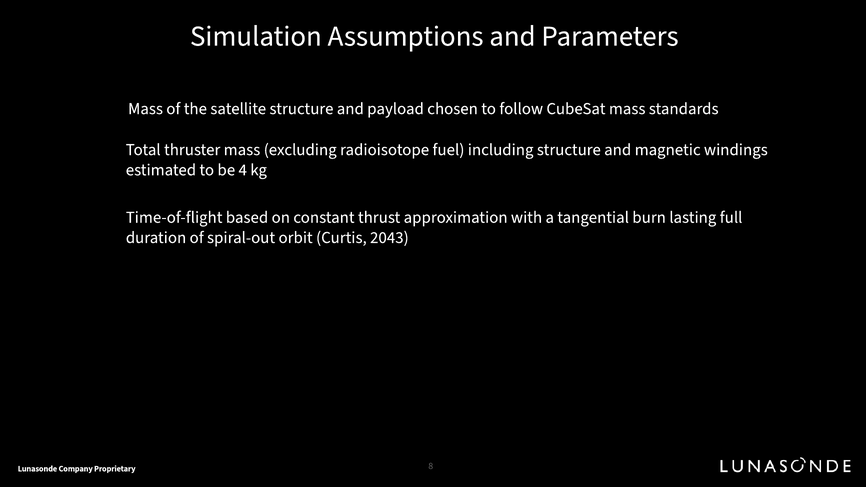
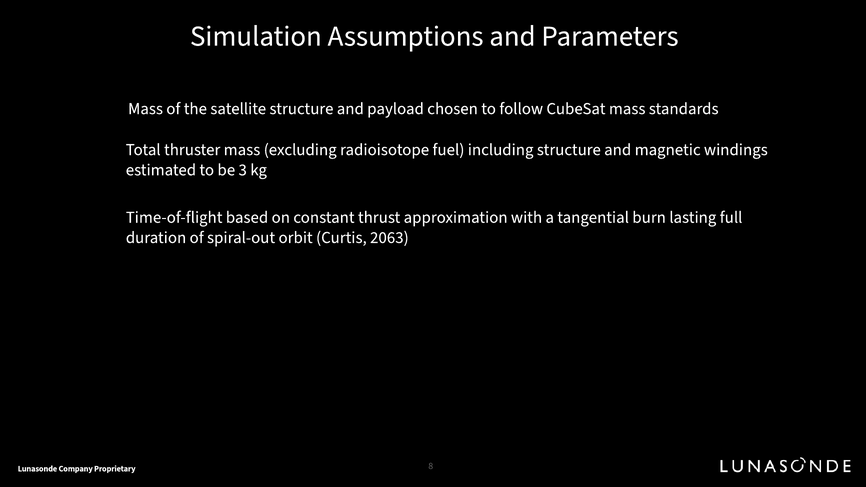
4: 4 -> 3 (243, 170)
2043: 2043 -> 2063 (389, 238)
